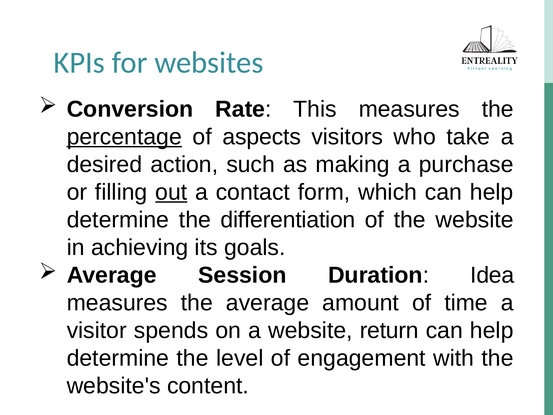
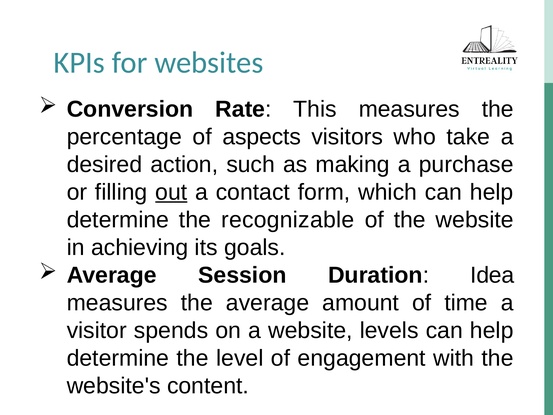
percentage underline: present -> none (124, 137)
differentiation: differentiation -> recognizable (288, 220)
return: return -> levels (389, 330)
